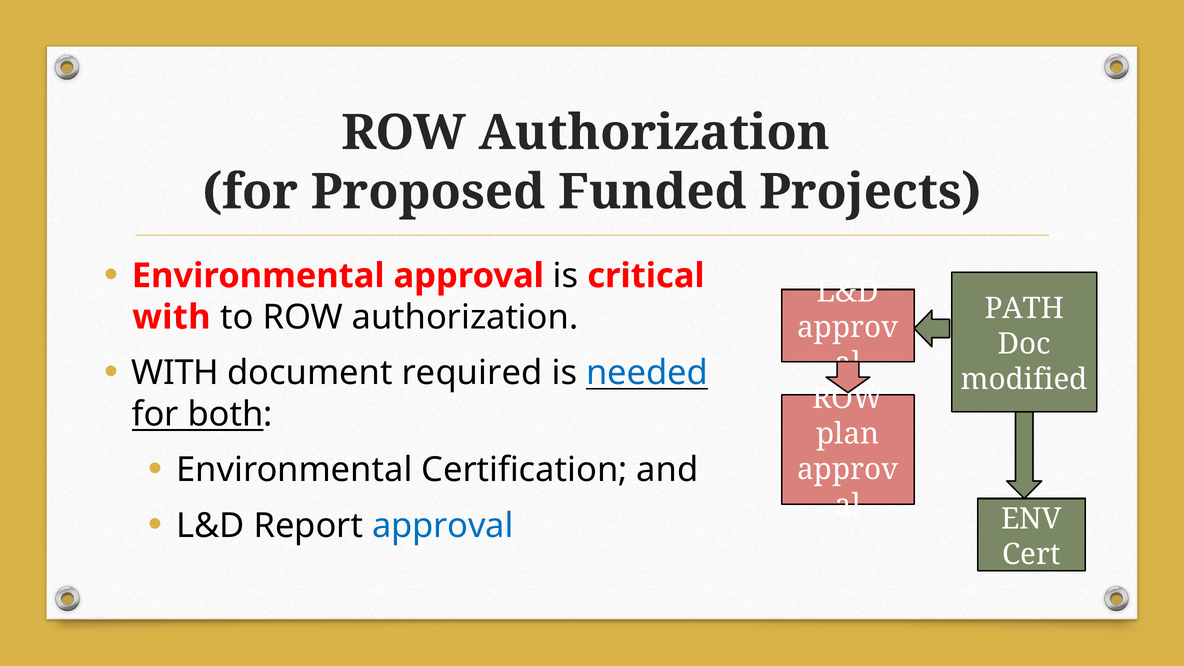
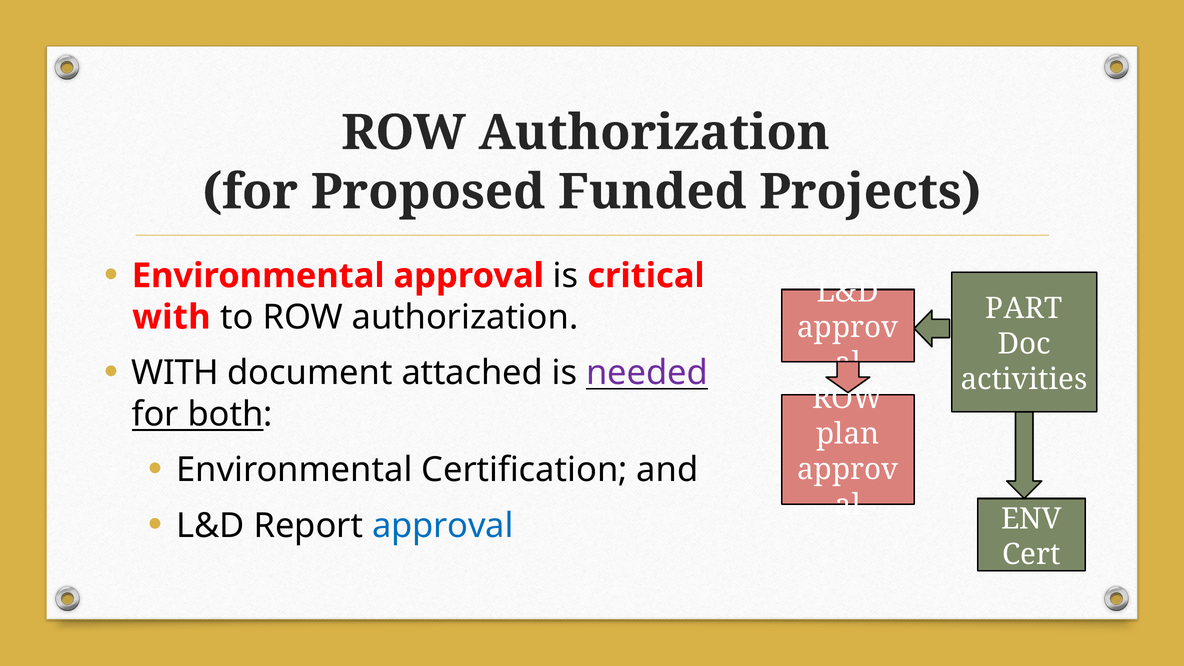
PATH: PATH -> PART (1024, 309)
required: required -> attached (472, 373)
needed colour: blue -> purple (647, 373)
modified: modified -> activities (1024, 380)
